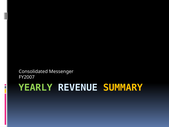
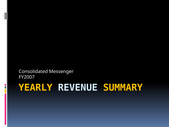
YEARLY colour: light green -> yellow (35, 87)
